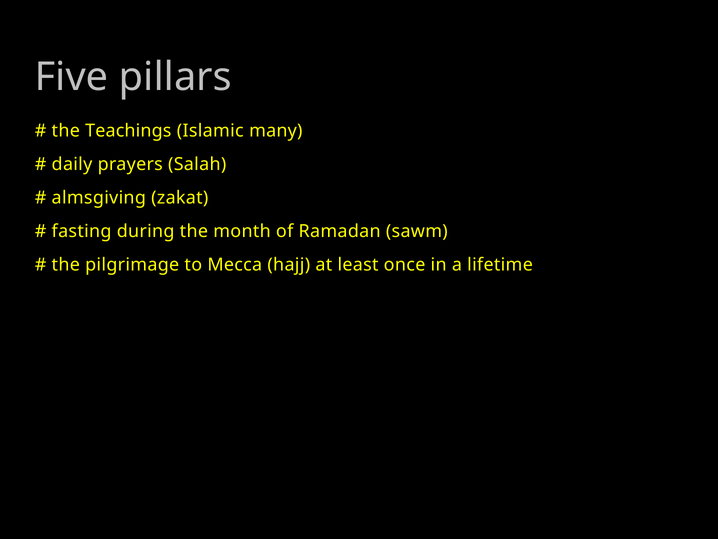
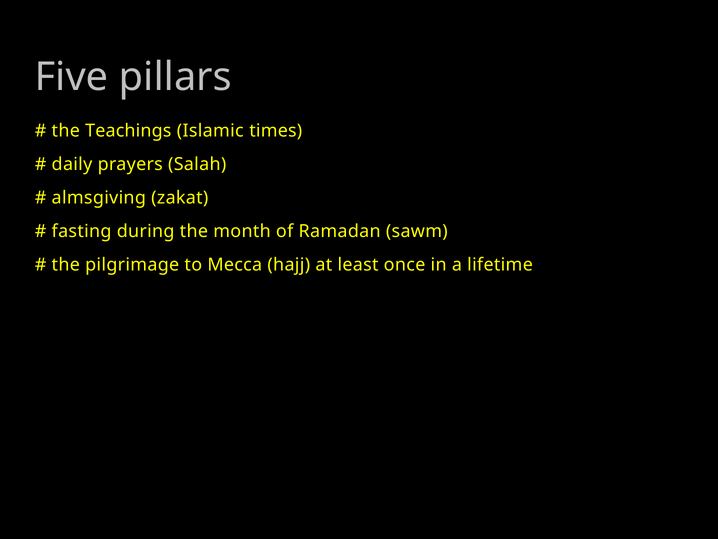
many: many -> times (276, 131)
